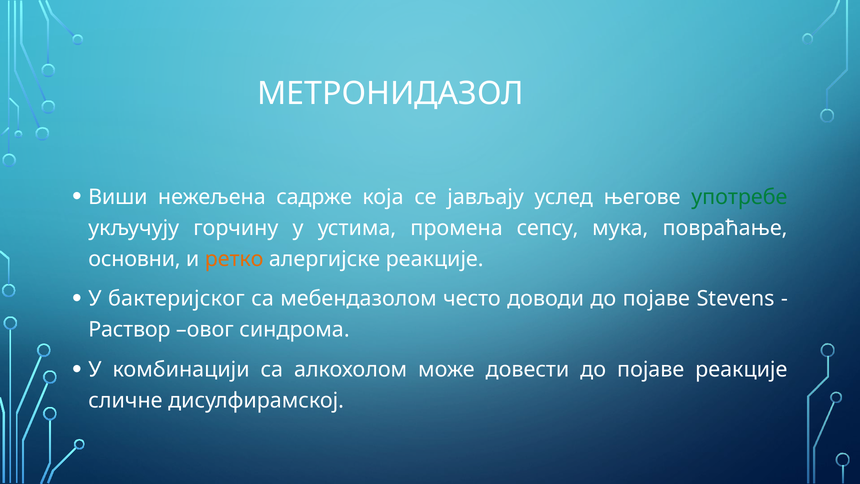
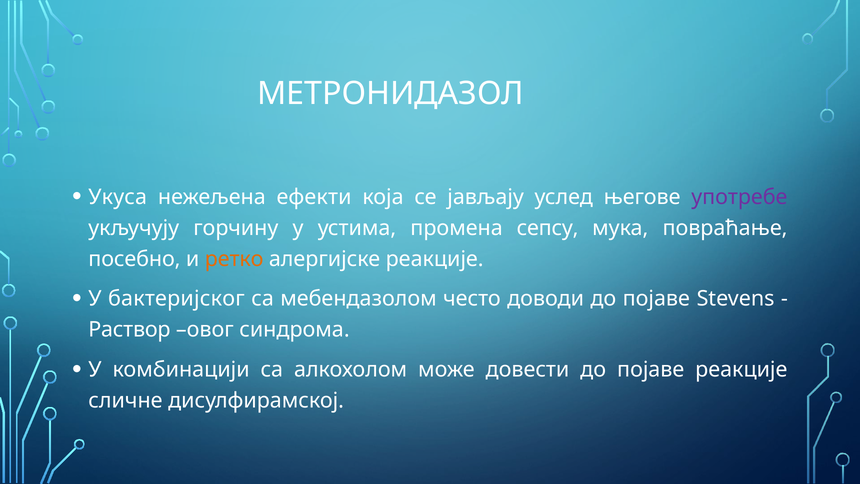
Виши: Виши -> Укуса (118, 197)
садрже: садрже -> ефекти (314, 197)
употребе colour: green -> purple (739, 197)
основни: основни -> посебно (134, 259)
